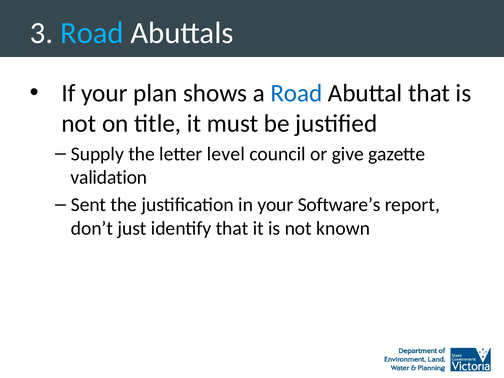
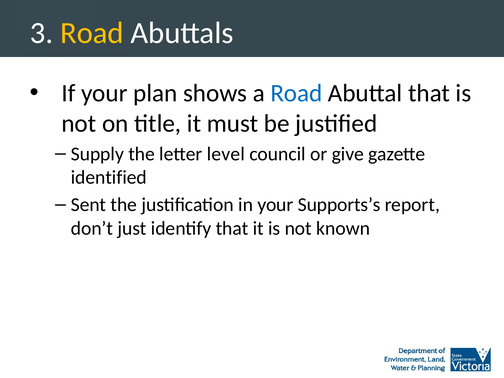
Road colour: light blue -> yellow (92, 33)
validation: validation -> identified (109, 177)
Software’s: Software’s -> Supports’s (339, 205)
